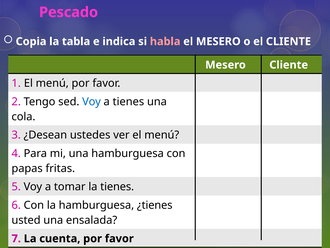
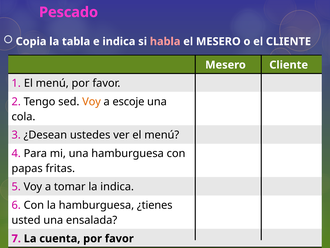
Voy colour: blue -> orange (92, 101)
a tienes: tienes -> escoje (128, 101)
la tienes: tienes -> indica (117, 186)
